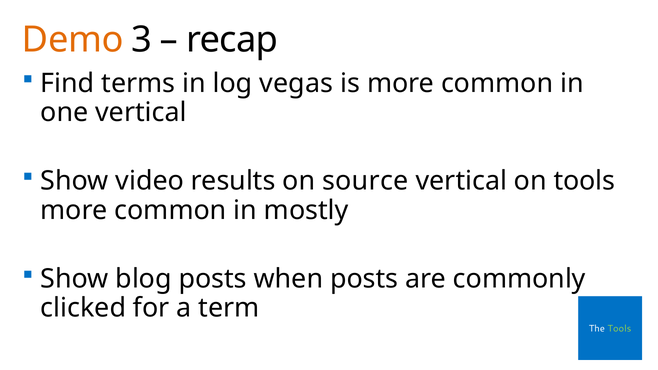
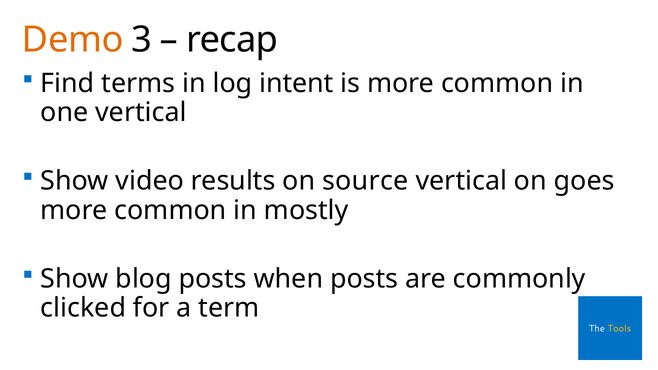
vegas: vegas -> intent (296, 83)
on tools: tools -> goes (584, 181)
Tools colour: light green -> yellow (619, 329)
